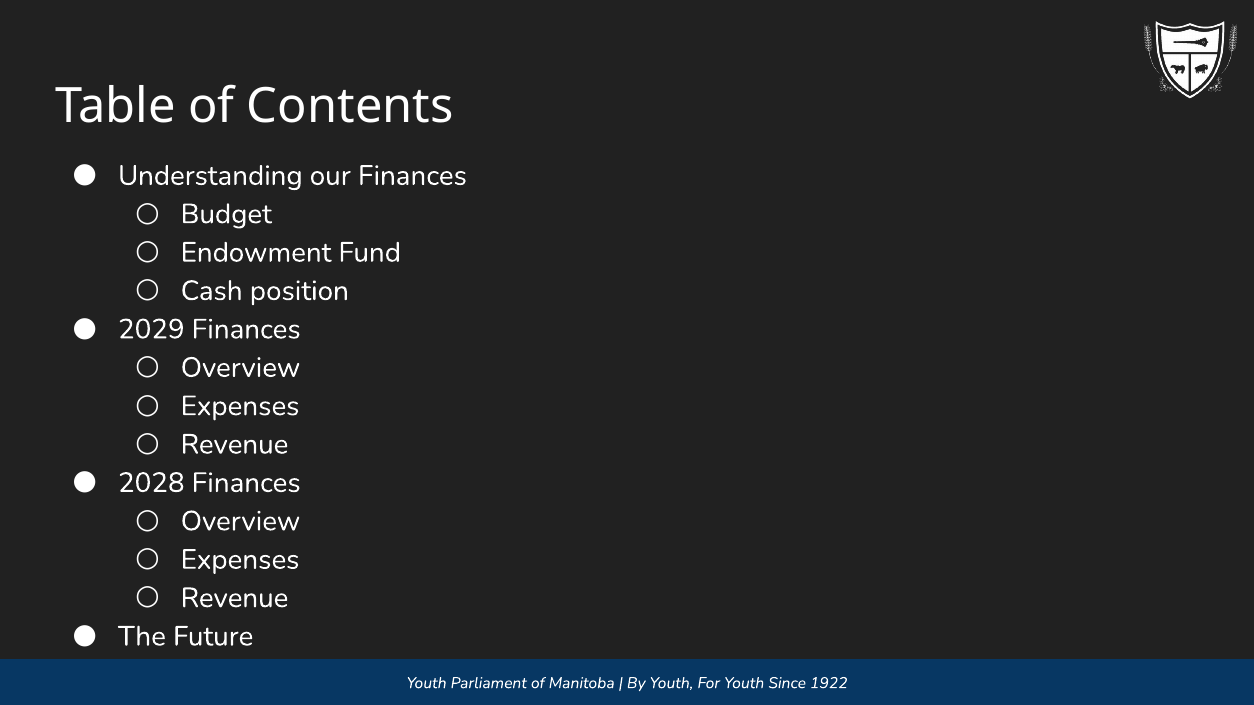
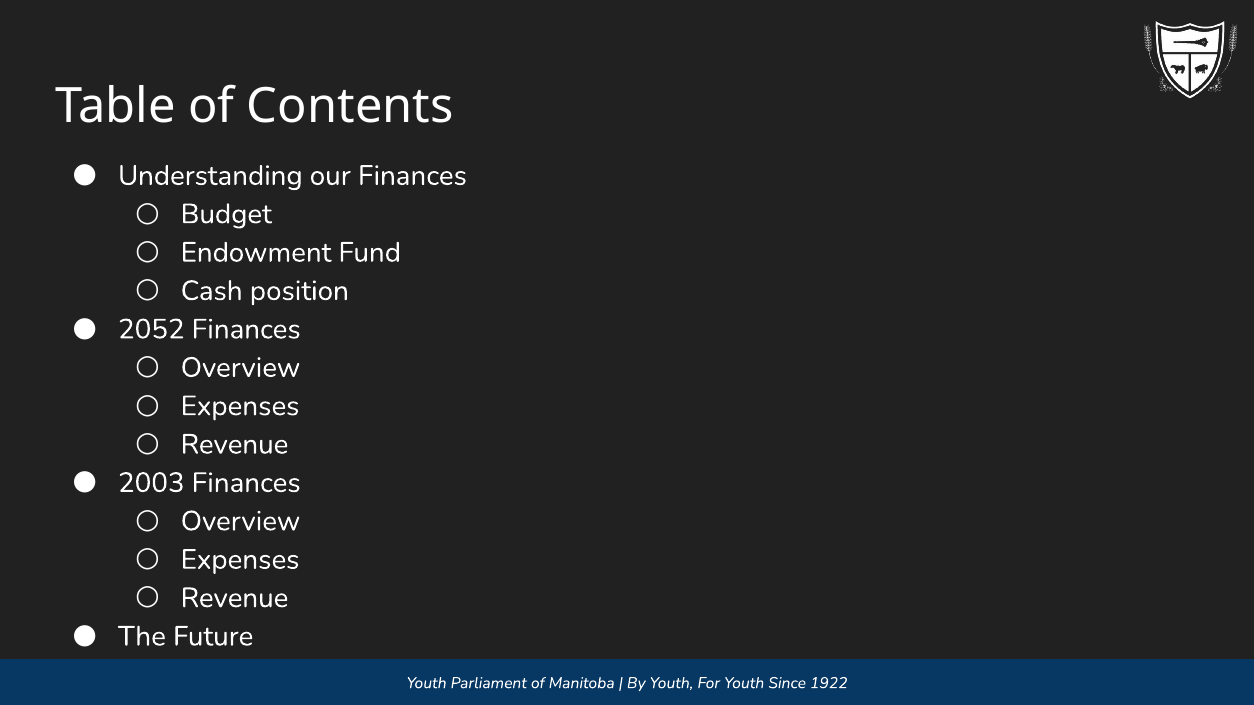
2029: 2029 -> 2052 (151, 329)
2028: 2028 -> 2003 (151, 483)
